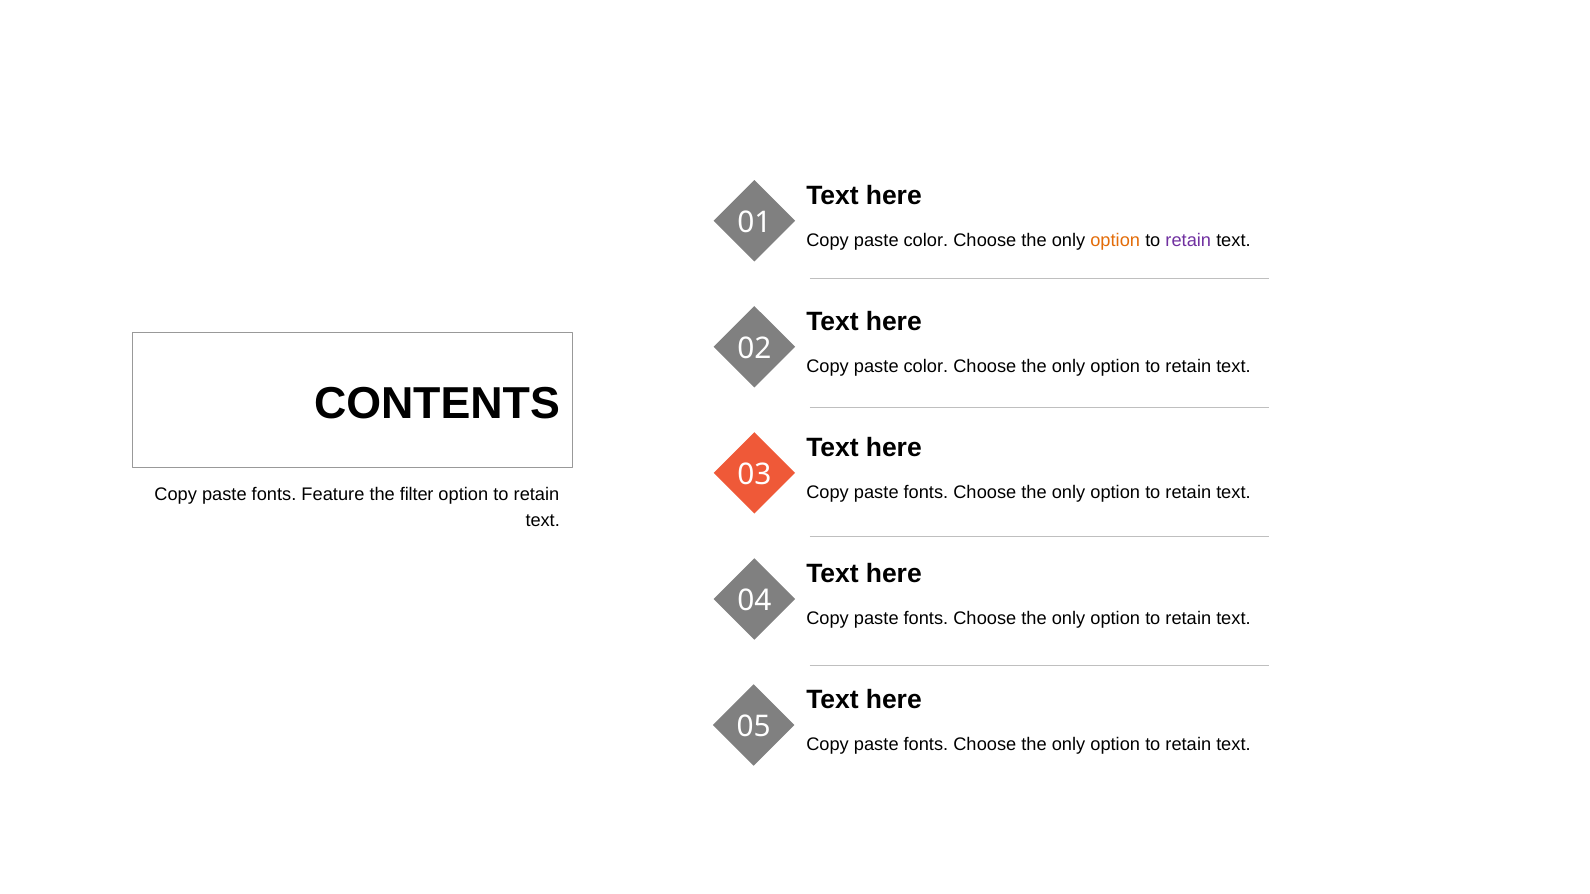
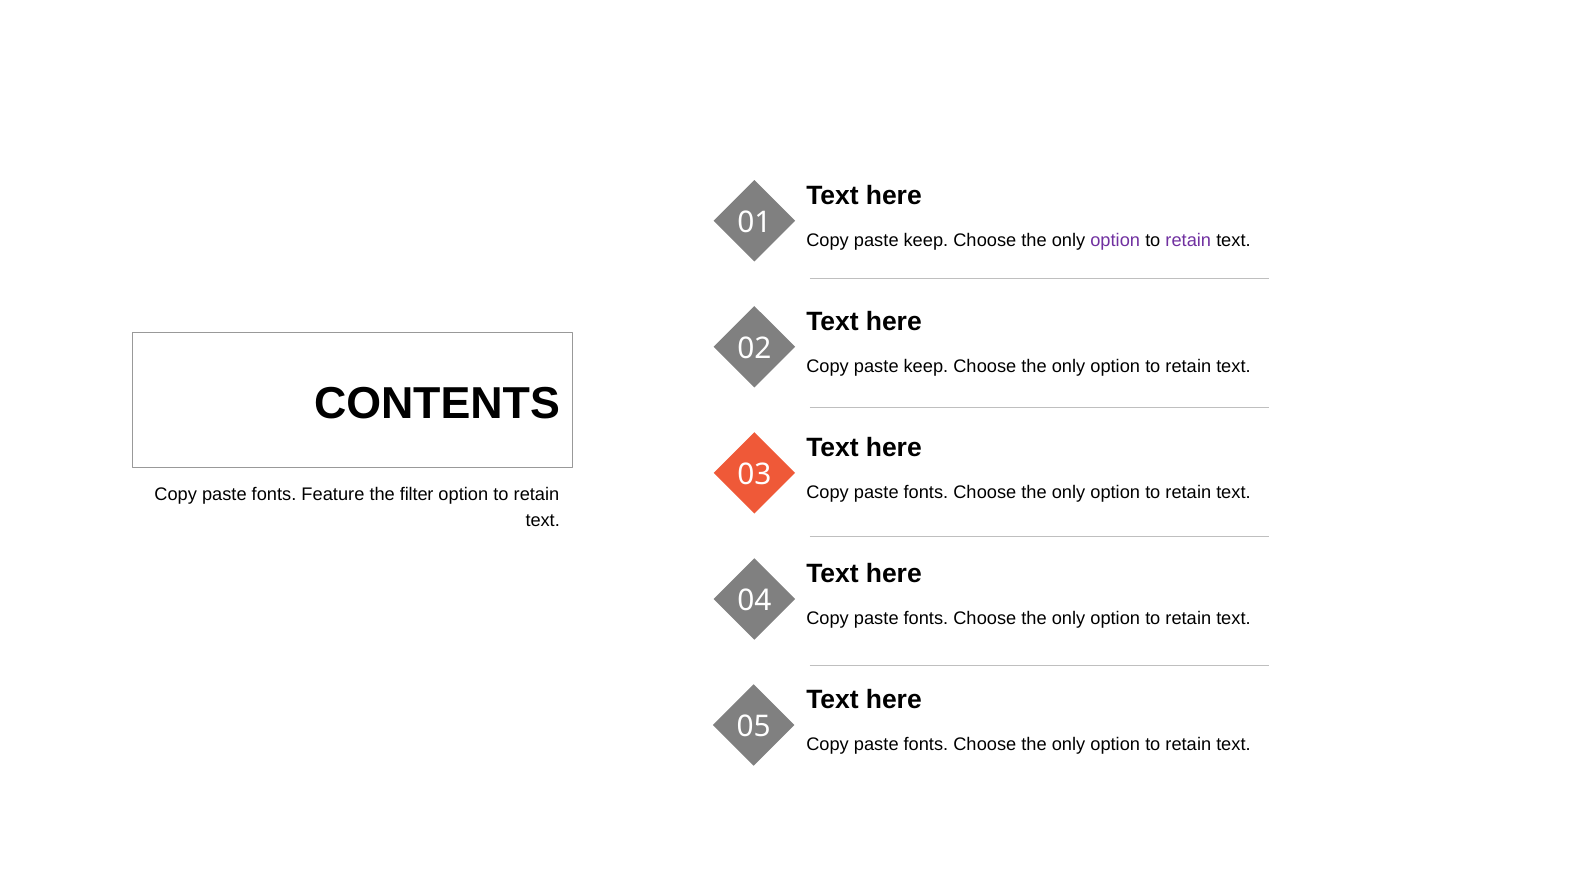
color: color -> keep (926, 240)
option colour: orange -> purple (1115, 240)
color: color -> keep (926, 366)
